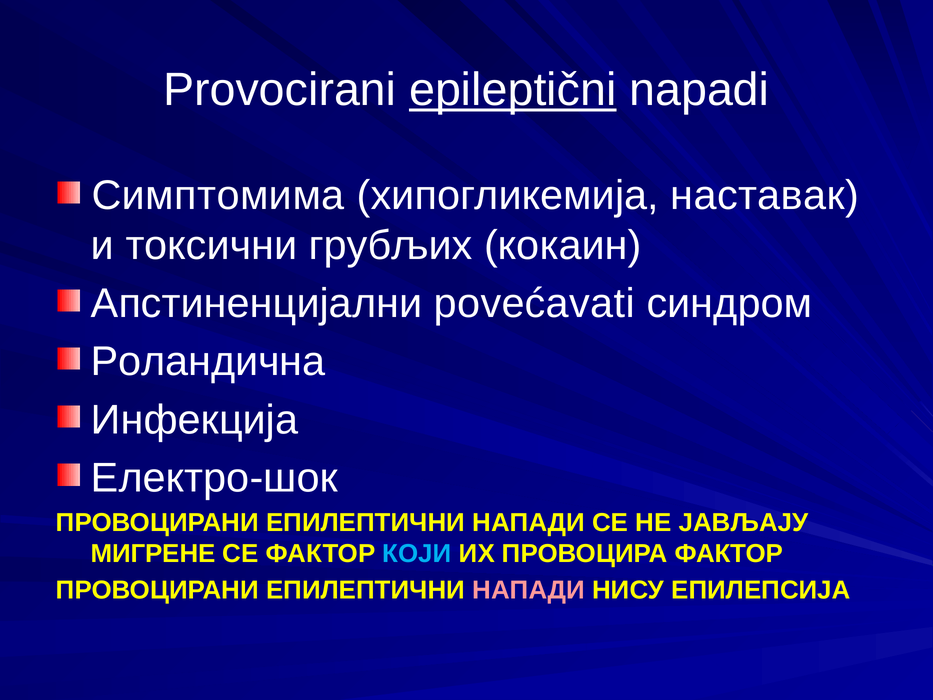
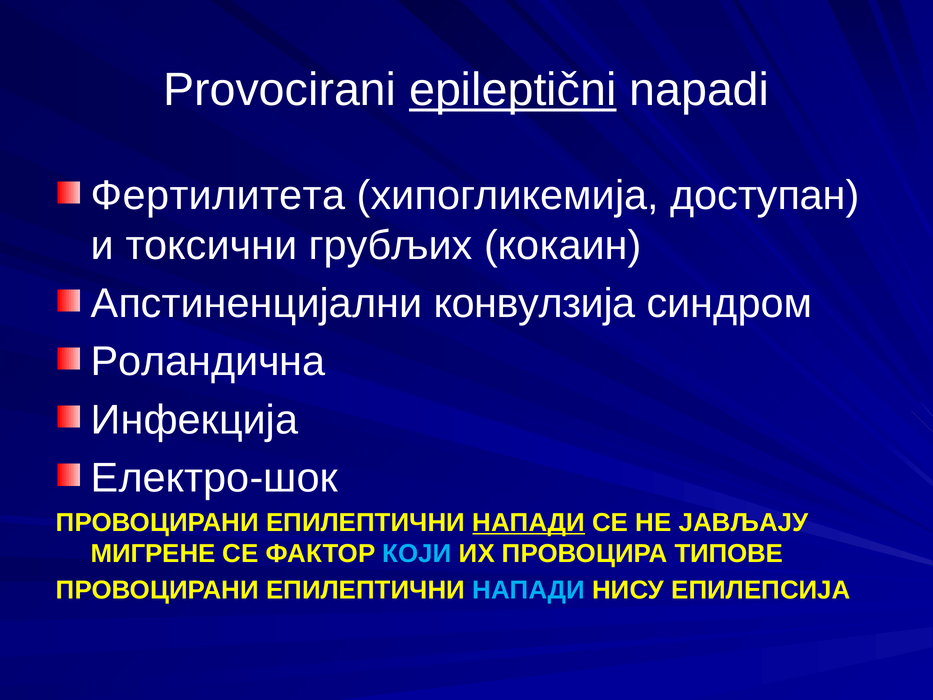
Симптомима: Симптомима -> Фертилитета (218, 196)
наставак: наставак -> доступан (765, 196)
povećavati: povećavati -> конвулзија (535, 304)
НАПАДИ underline: none -> present (529, 522)
ПРОВОЦИРА ФАКТОР: ФАКТОР -> ТИПОВЕ (729, 553)
НАПАДИ colour: pink -> light blue (529, 590)
